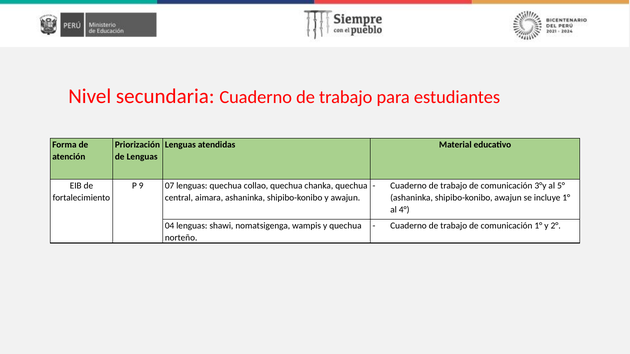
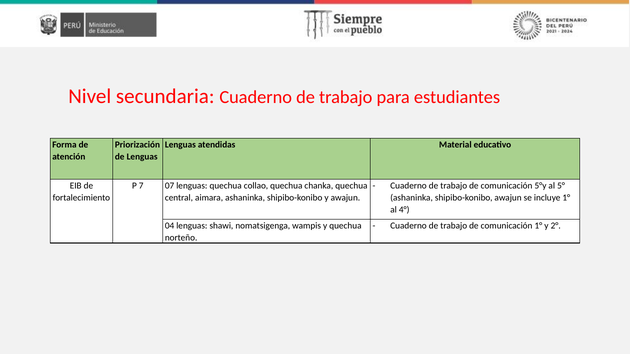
9: 9 -> 7 (141, 186)
3°y: 3°y -> 5°y (540, 186)
